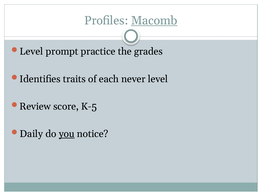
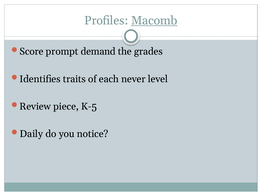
Level: Level -> Score (32, 52)
practice: practice -> demand (98, 52)
score: score -> piece (66, 107)
you underline: present -> none (67, 134)
